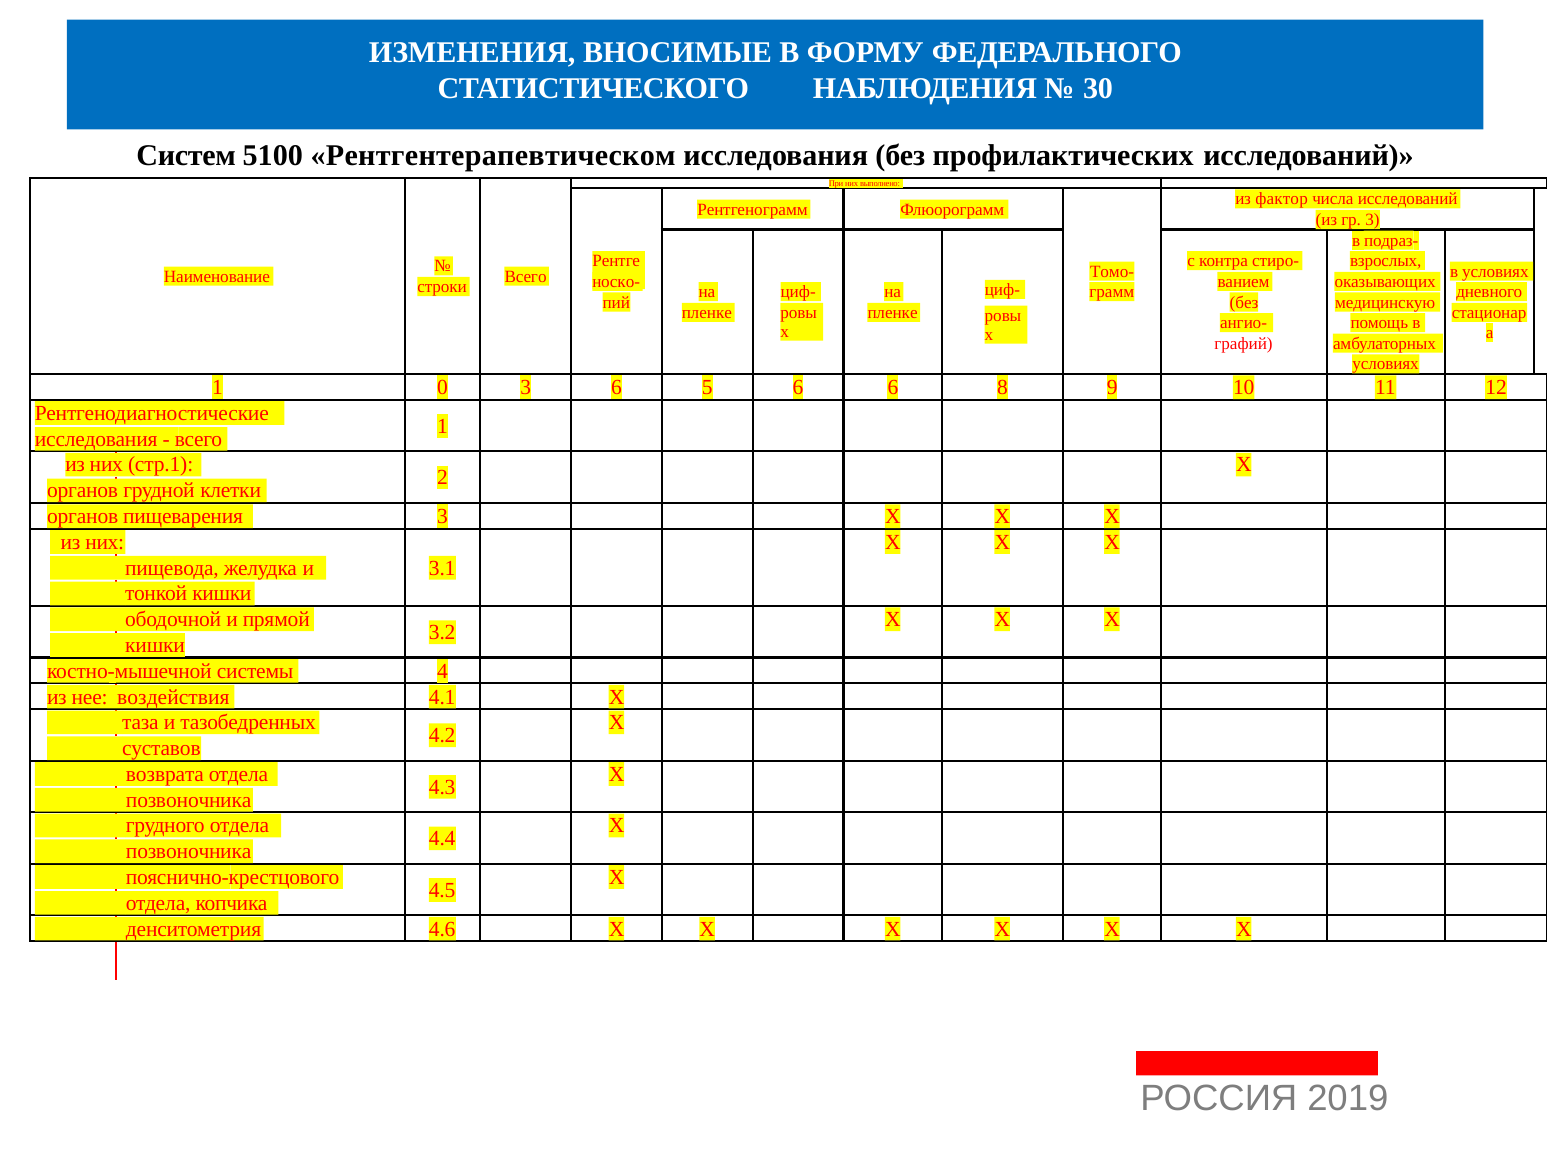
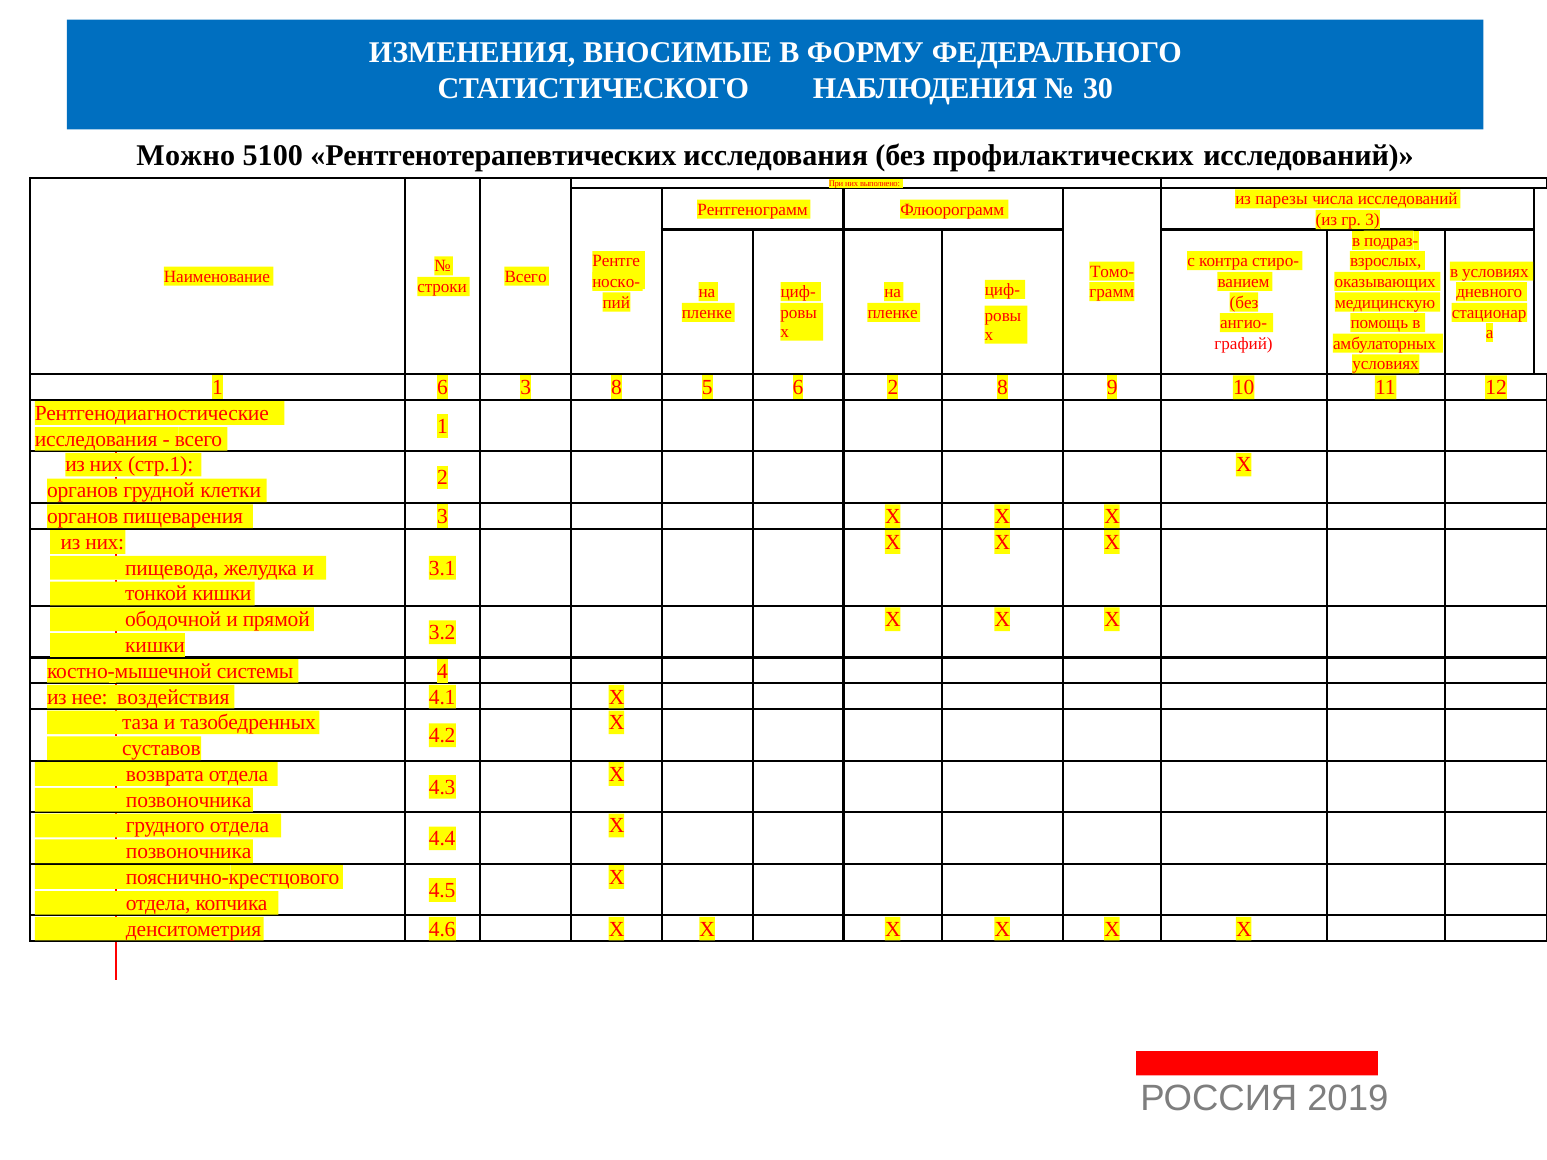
Систем: Систем -> Можно (186, 155)
Рентгентерапевтическом: Рентгентерапевтическом -> Рентгенотерапевтических (493, 155)
фактор: фактор -> парезы (1282, 199)
1 0: 0 -> 6 (443, 388)
3 6: 6 -> 8 (617, 388)
6 6: 6 -> 2 (893, 388)
